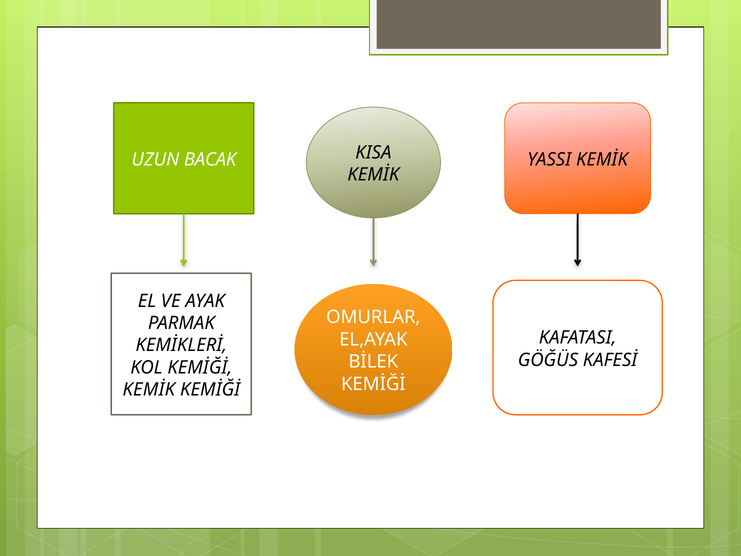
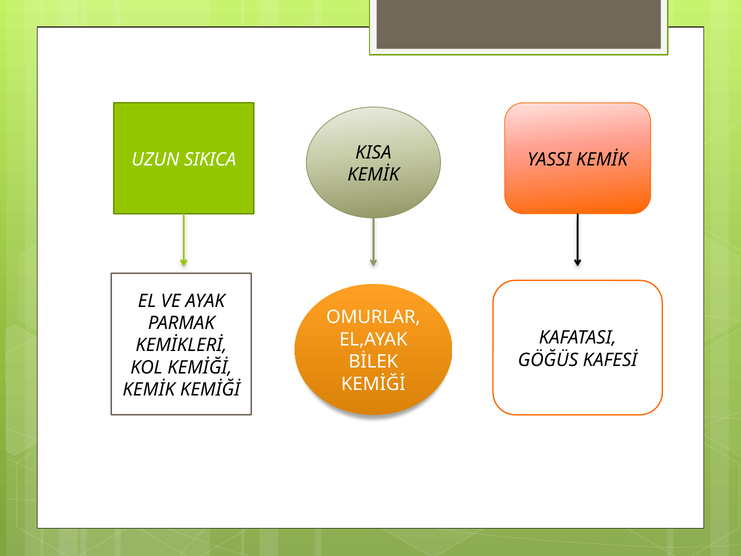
BACAK: BACAK -> SIKICA (210, 160)
